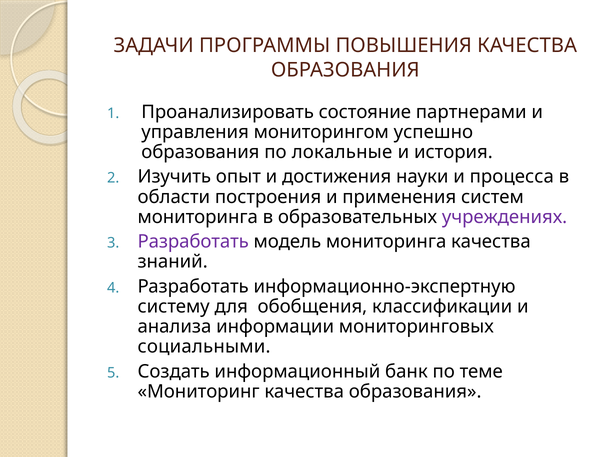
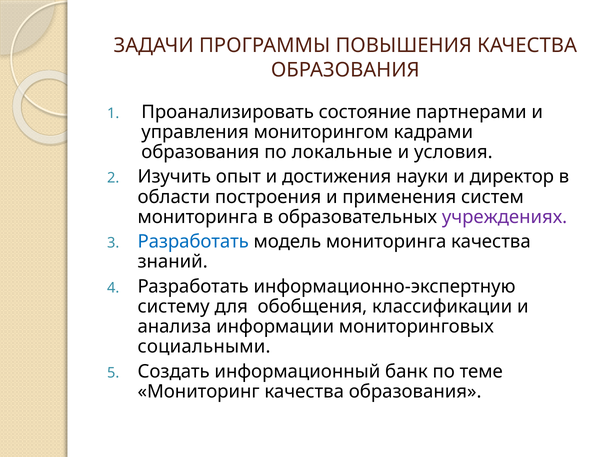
успешно: успешно -> кадрами (433, 132)
история: история -> условия (453, 152)
процесса: процесса -> директор (512, 177)
Разработать colour: purple -> blue (193, 242)
